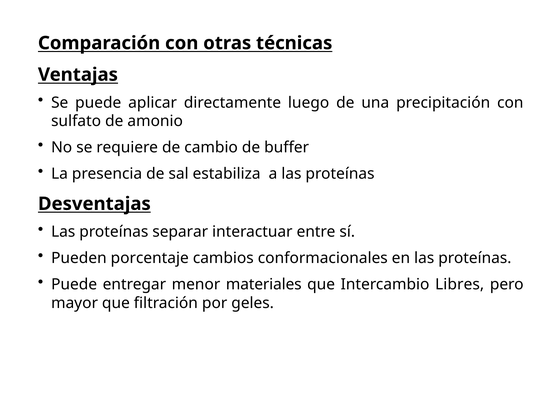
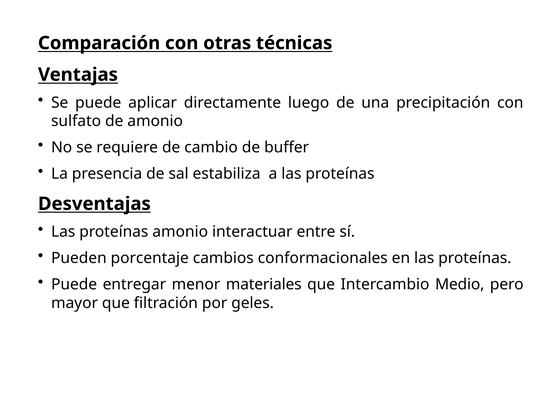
proteínas separar: separar -> amonio (180, 232)
Libres: Libres -> Medio (460, 284)
